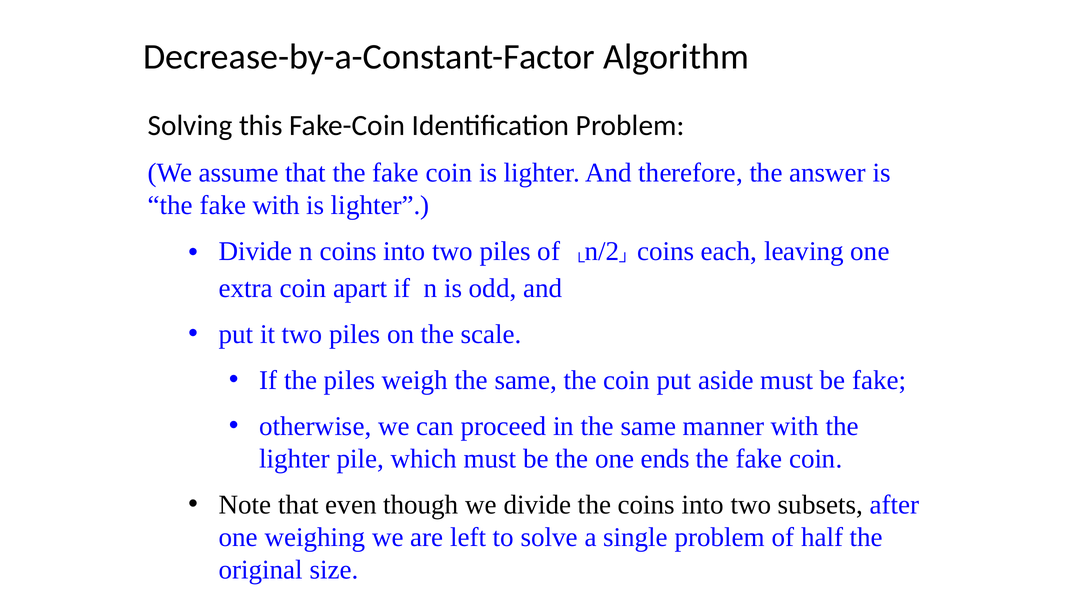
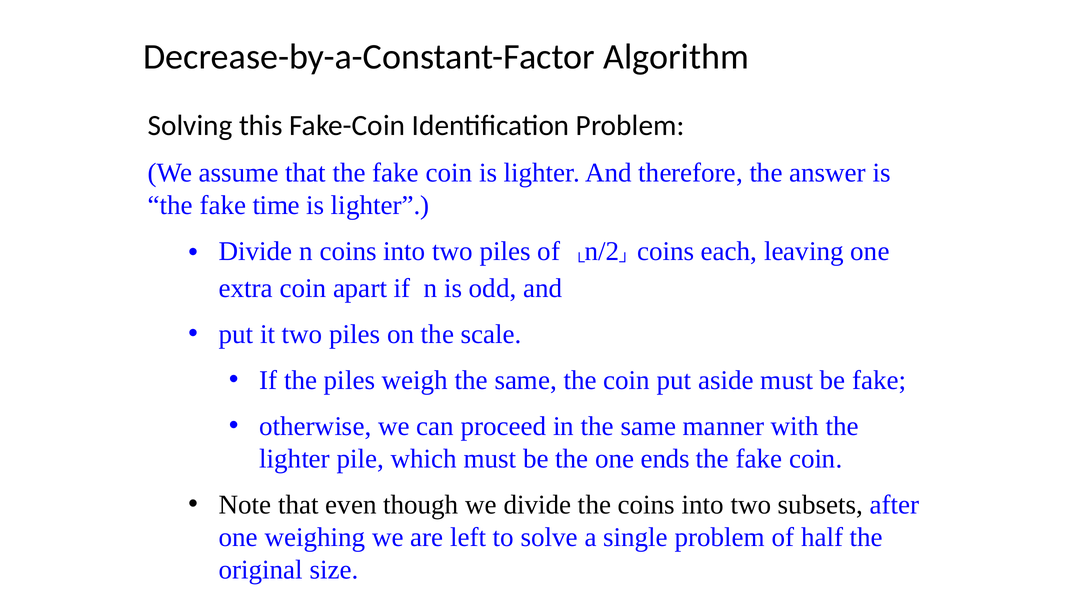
fake with: with -> time (276, 205)
